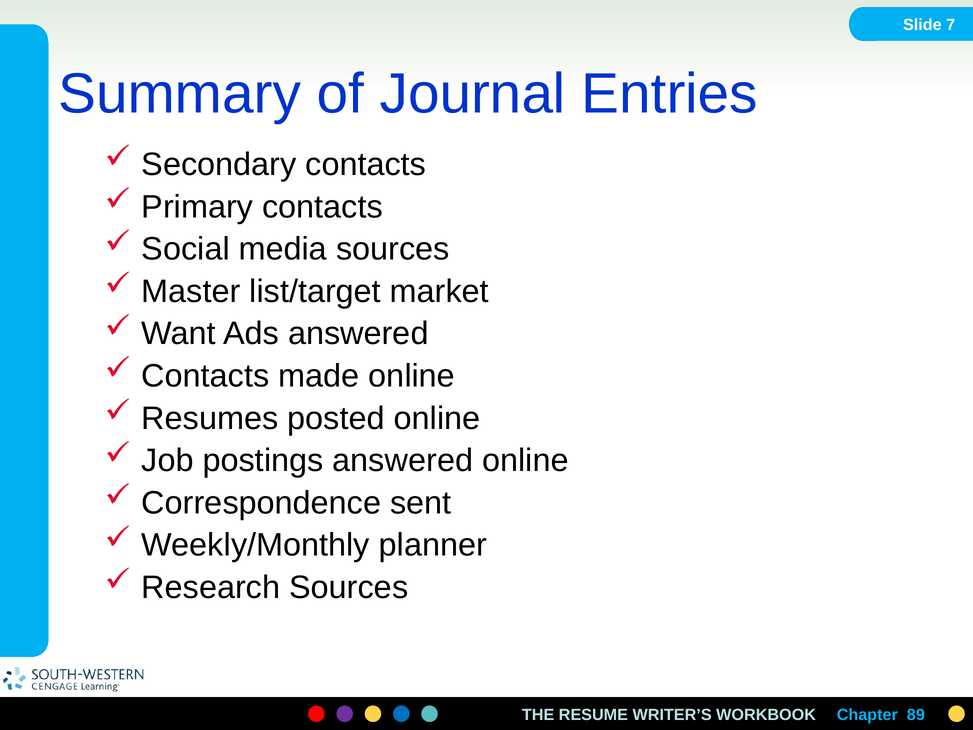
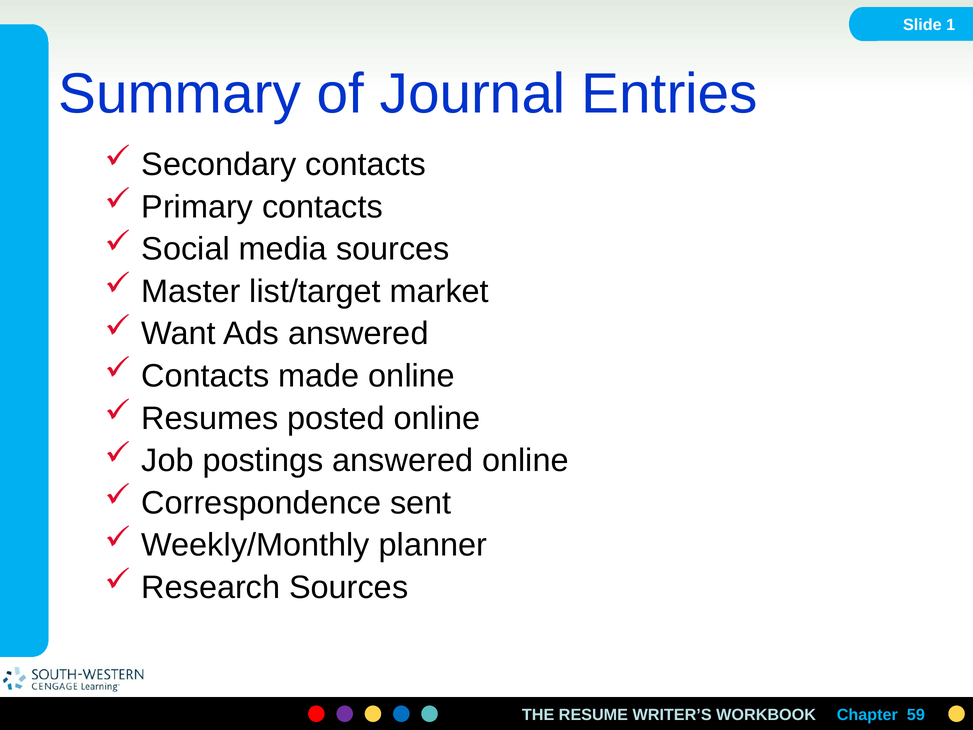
7: 7 -> 1 (951, 25)
89: 89 -> 59 (916, 715)
